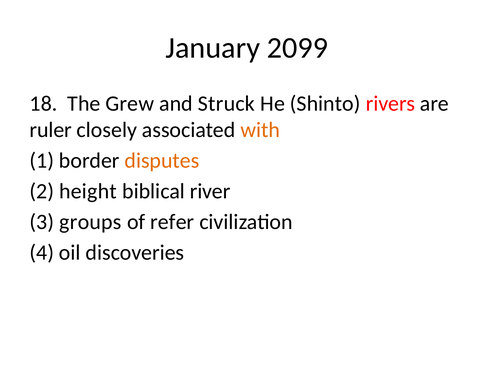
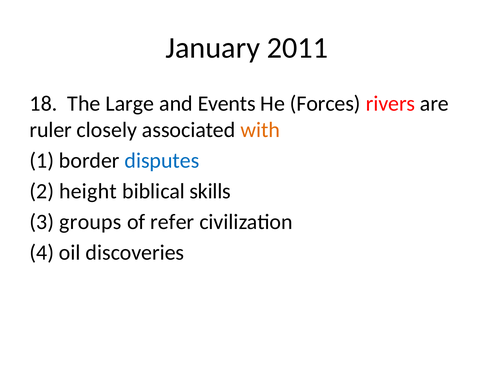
2099: 2099 -> 2011 (297, 48)
Grew: Grew -> Large (130, 104)
Struck: Struck -> Events (227, 104)
Shinto: Shinto -> Forces (325, 104)
disputes colour: orange -> blue (162, 161)
river: river -> skills (210, 191)
